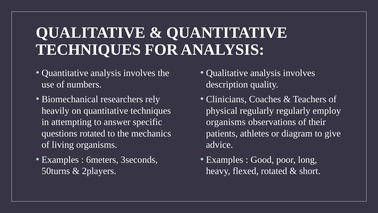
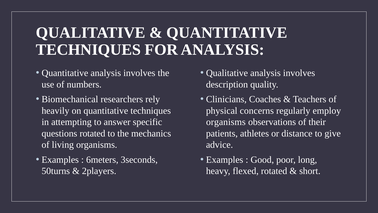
physical regularly: regularly -> concerns (257, 111)
diagram: diagram -> distance (297, 133)
